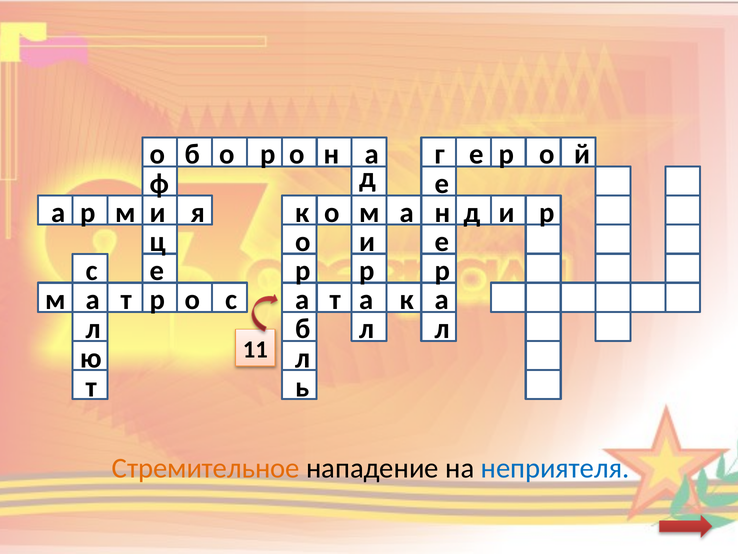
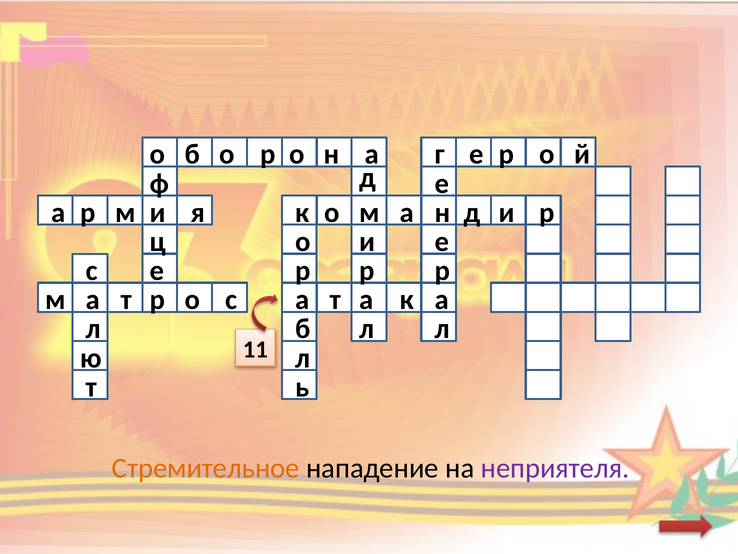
неприятеля colour: blue -> purple (555, 468)
